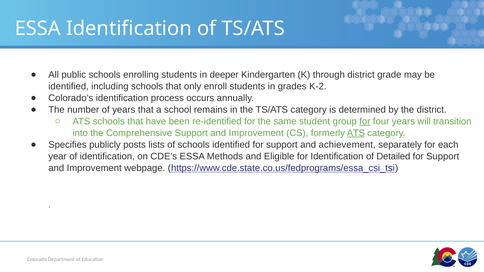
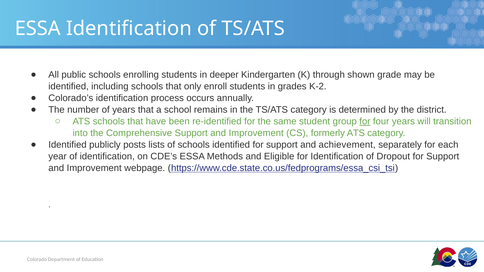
through district: district -> shown (361, 75)
ATS underline: present -> none (356, 133)
Specifies: Specifies -> Identified (67, 145)
Detailed: Detailed -> Dropout (393, 157)
